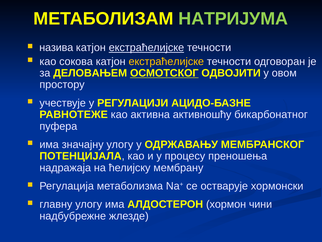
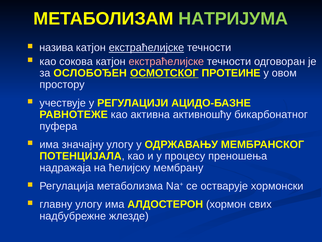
екстраћелијске colour: yellow -> pink (166, 61)
ДЕЛОВАЊЕМ: ДЕЛОВАЊЕМ -> ОСЛОБОЂЕН (90, 73)
ОДВОЈИТИ: ОДВОЈИТИ -> ПРОТЕИНЕ (231, 73)
чини: чини -> свих (260, 204)
